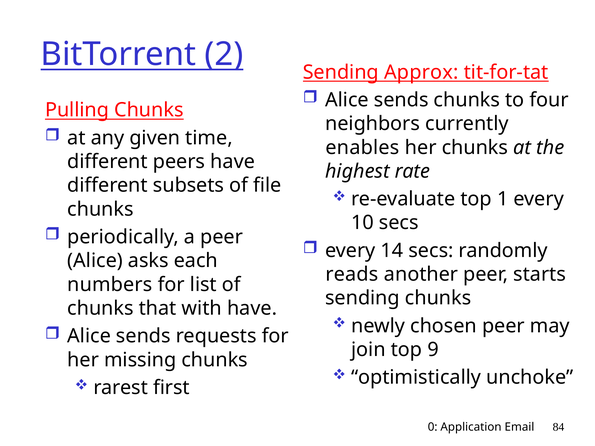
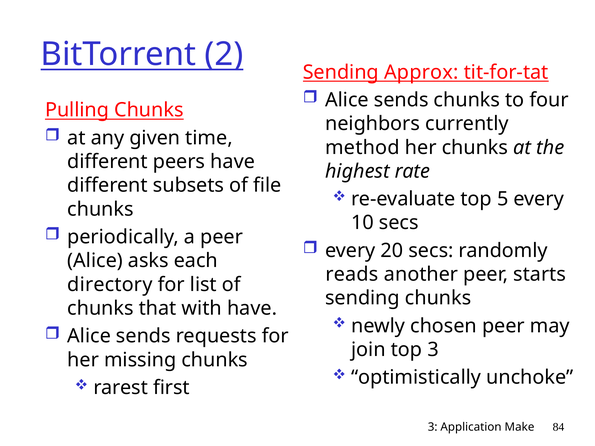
enables: enables -> method (362, 148)
1: 1 -> 5 (503, 199)
14: 14 -> 20 (392, 251)
numbers: numbers -> directory (110, 285)
top 9: 9 -> 3 (433, 350)
0: 0 -> 3 (433, 427)
Email: Email -> Make (519, 427)
